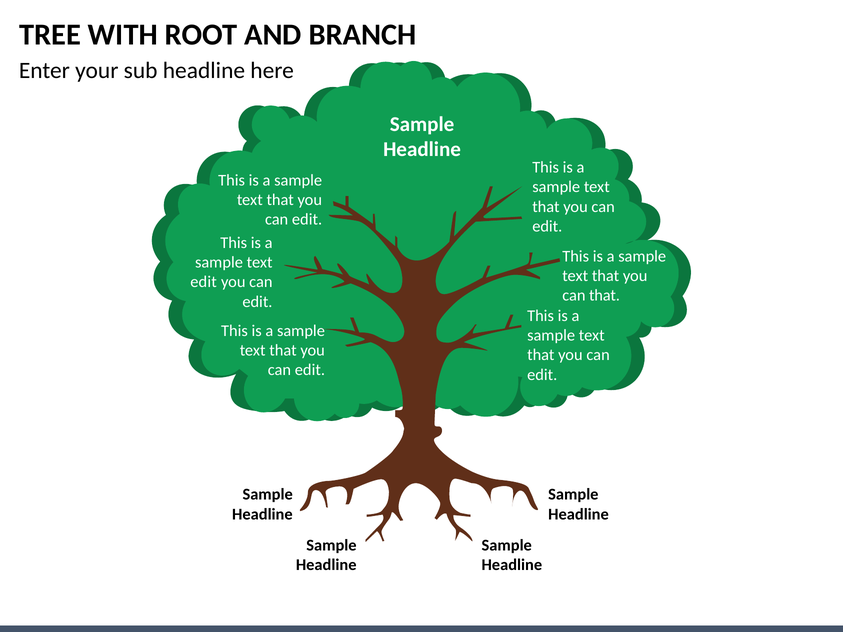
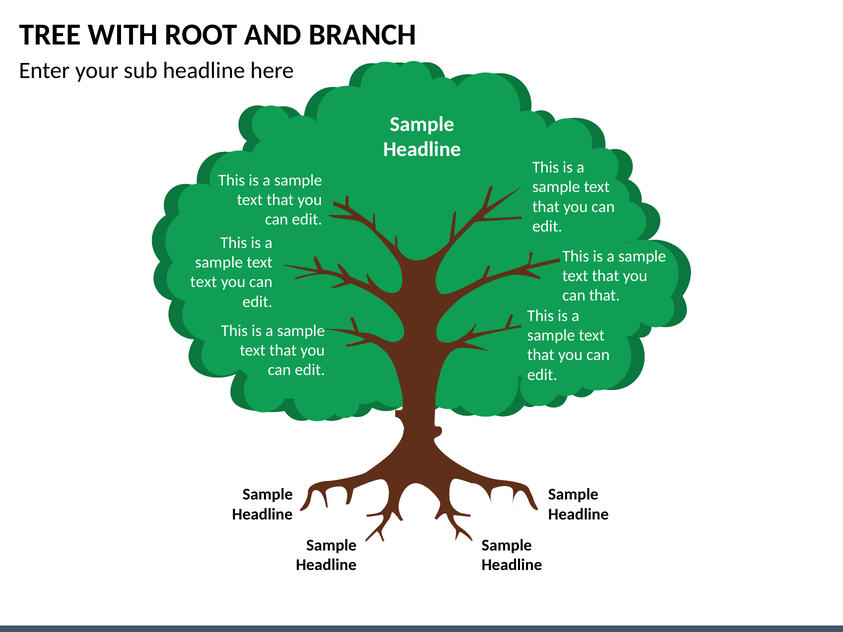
edit: edit -> text (204, 282)
